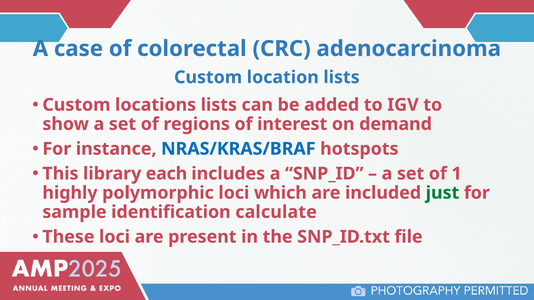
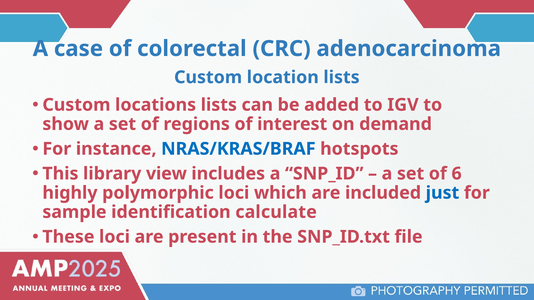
each: each -> view (166, 174)
1: 1 -> 6 (457, 174)
just colour: green -> blue (442, 193)
